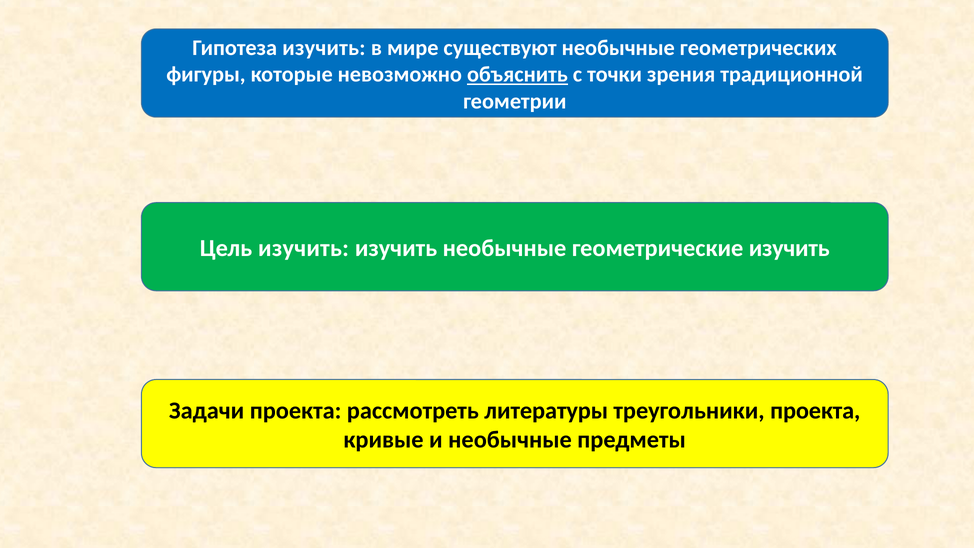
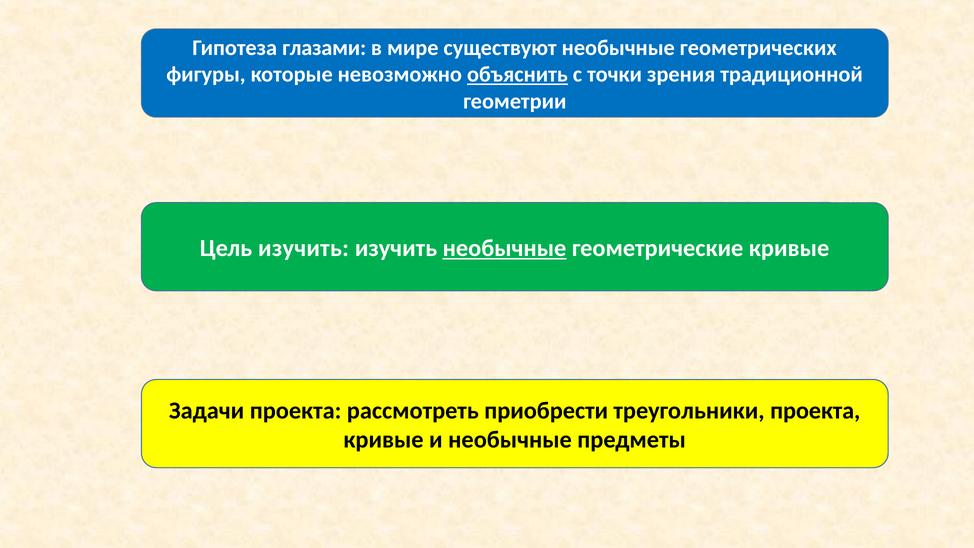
Гипотеза изучить: изучить -> глазами (324, 48)
необычные underline: none -> present (505, 248)
геометрические изучить: изучить -> кривые (789, 248)
литературы: литературы -> приобрести (546, 411)
